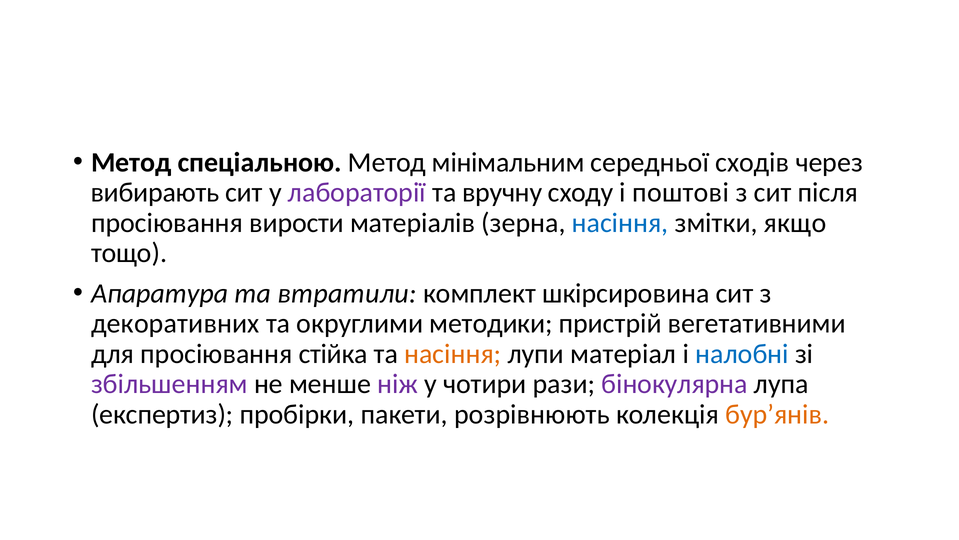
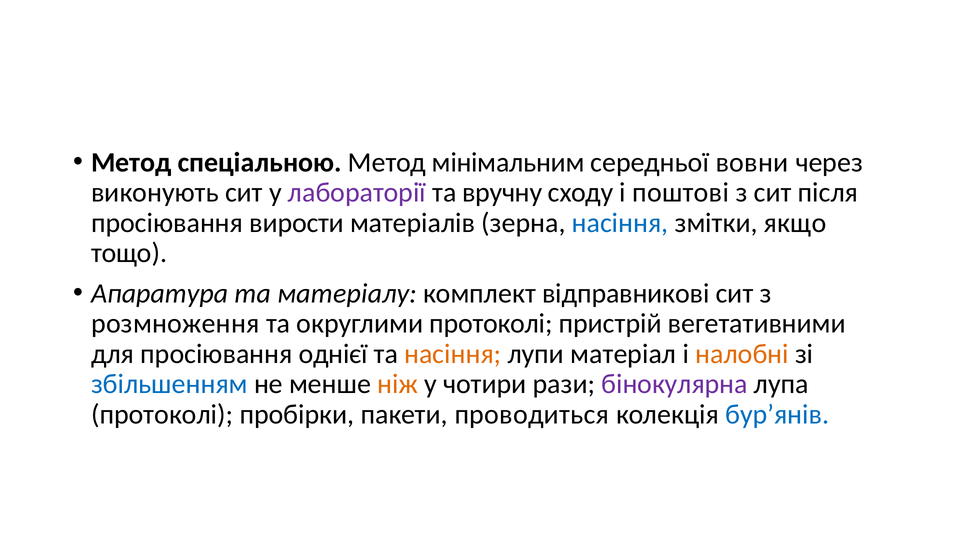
сходів: сходів -> вовни (752, 162)
вибирають: вибирають -> виконують (155, 192)
втратили: втратили -> матеріалу (347, 293)
шкірсировина: шкірсировина -> відправникові (626, 293)
декоративних: декоративних -> розмноження (175, 323)
округлими методики: методики -> протоколі (491, 323)
стійка: стійка -> однієї (333, 353)
налобні colour: blue -> orange (742, 353)
збільшенням colour: purple -> blue (169, 384)
ніж colour: purple -> orange (398, 384)
експертиз: експертиз -> протоколі (162, 414)
розрівнюють: розрівнюють -> проводиться (532, 414)
бур’янів colour: orange -> blue (777, 414)
